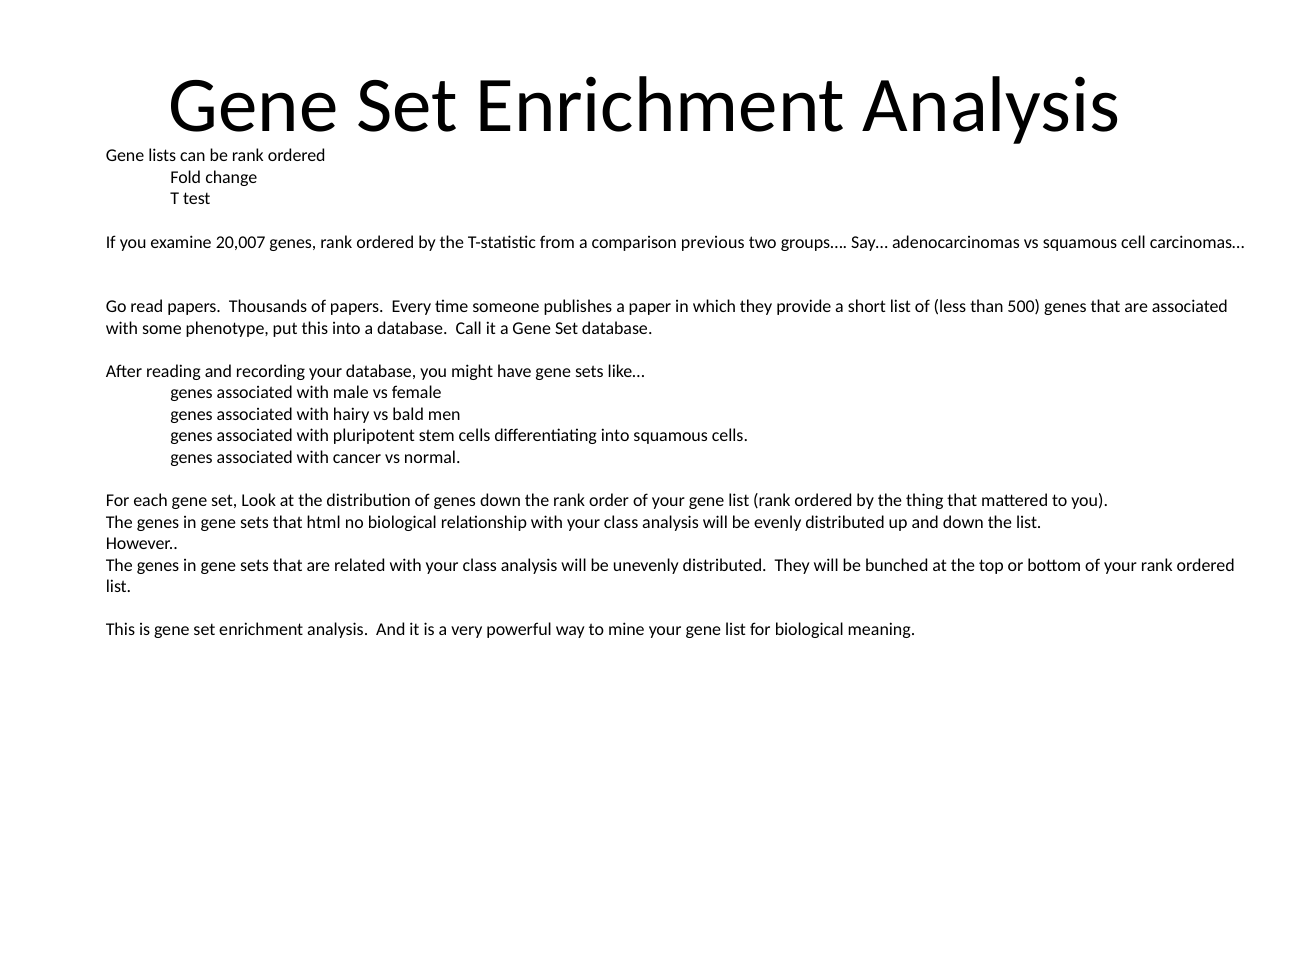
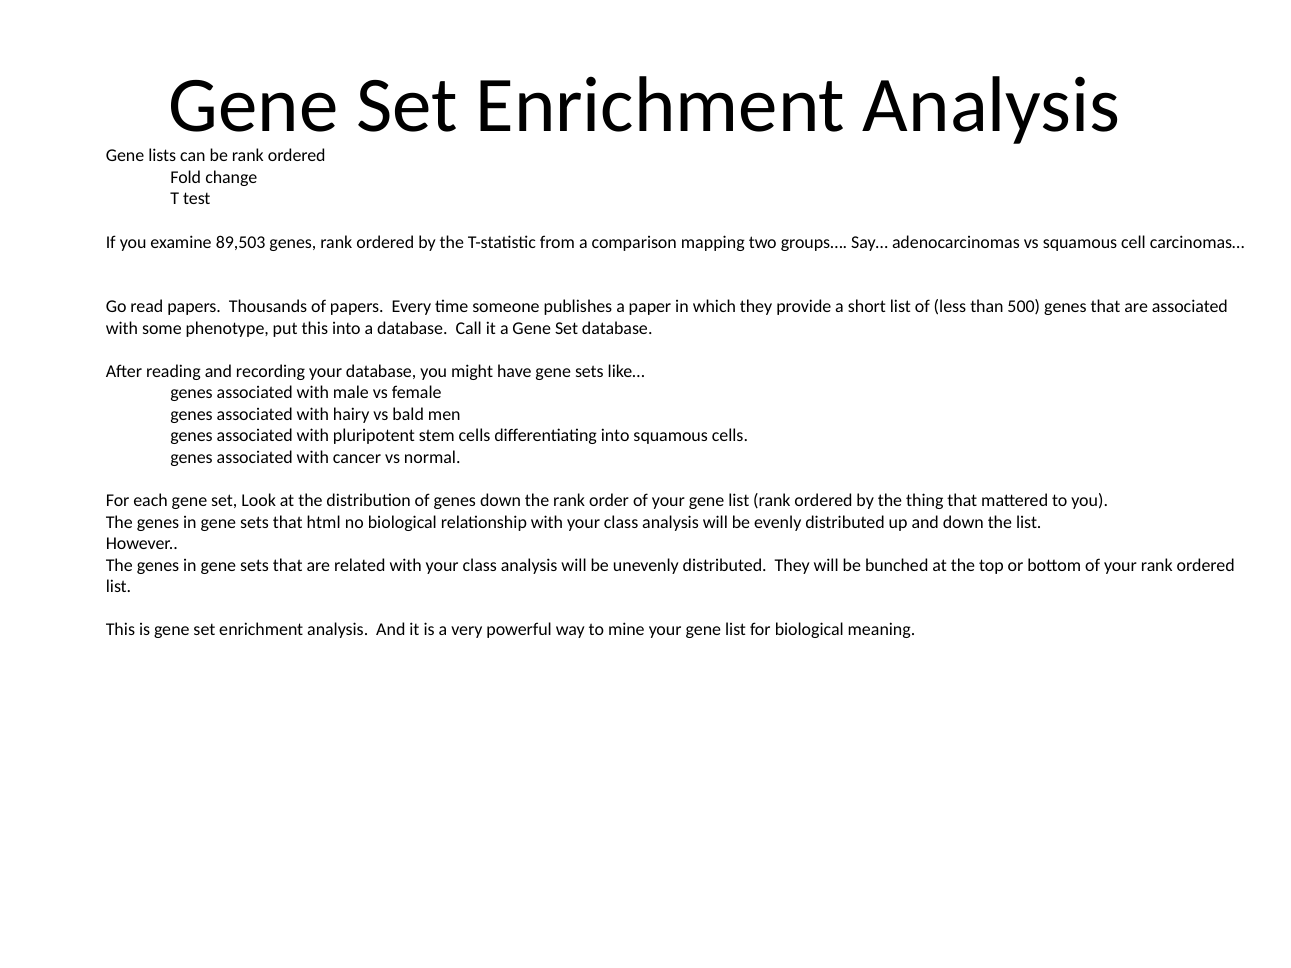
20,007: 20,007 -> 89,503 (241, 242)
previous: previous -> mapping (713, 242)
